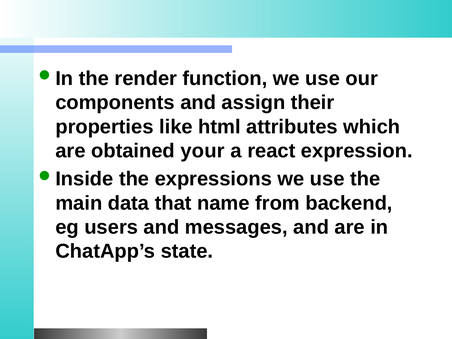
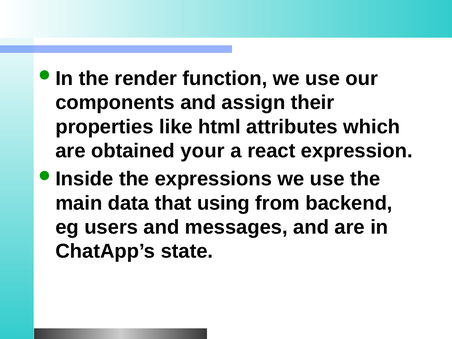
name: name -> using (224, 203)
